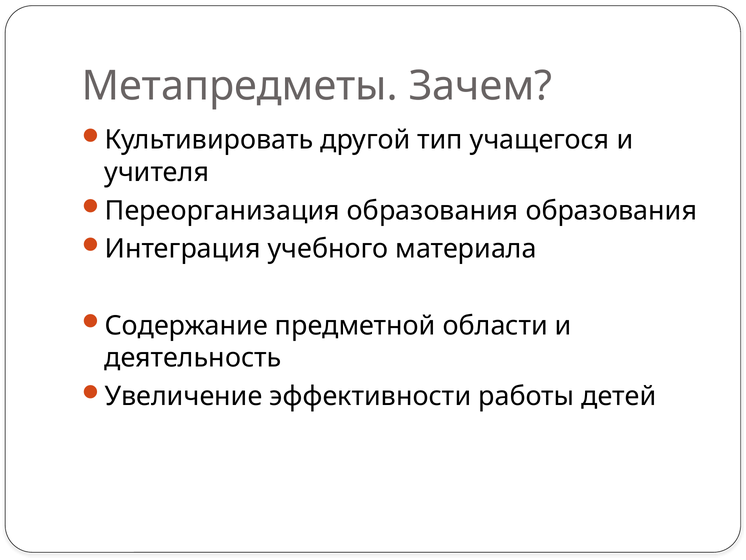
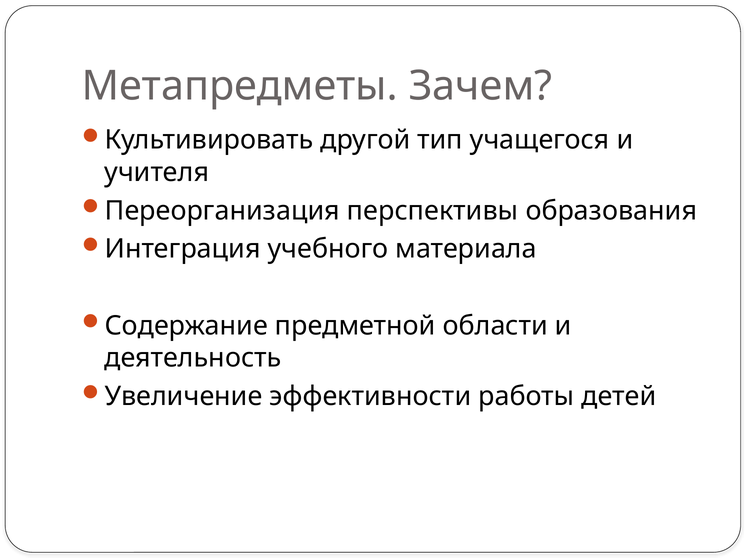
Переорганизация образования: образования -> перспективы (433, 210)
